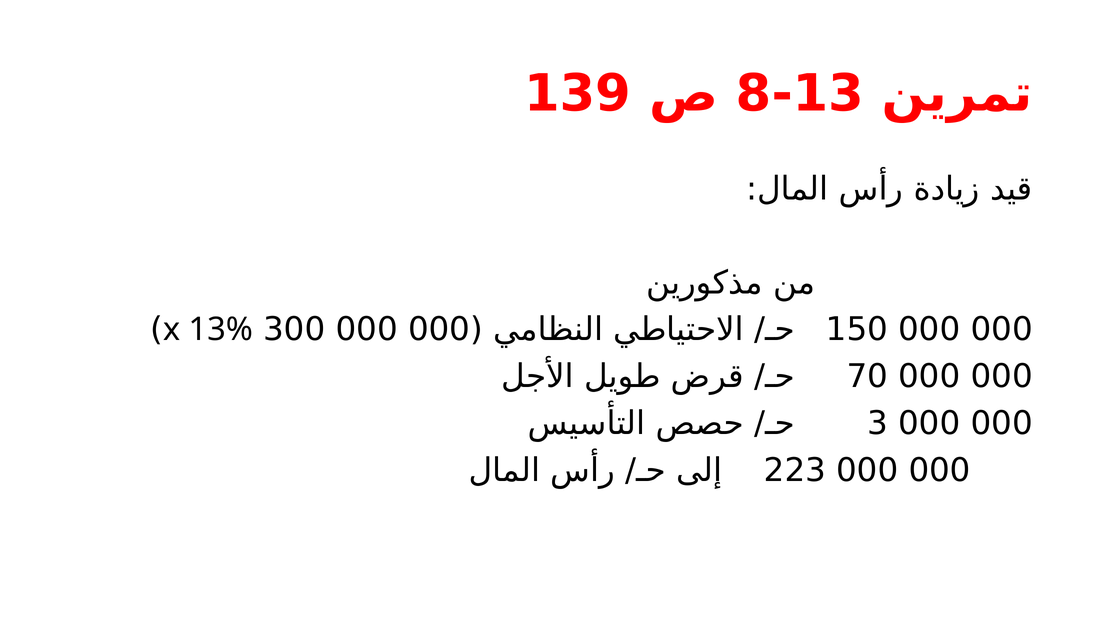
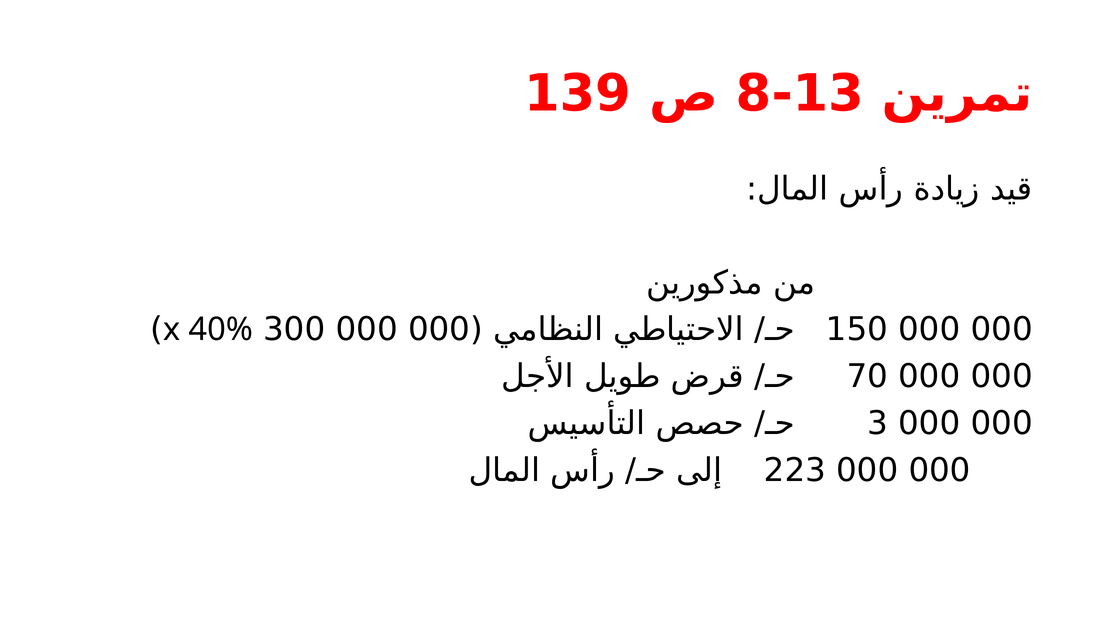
13%: 13% -> 40% (221, 330)
